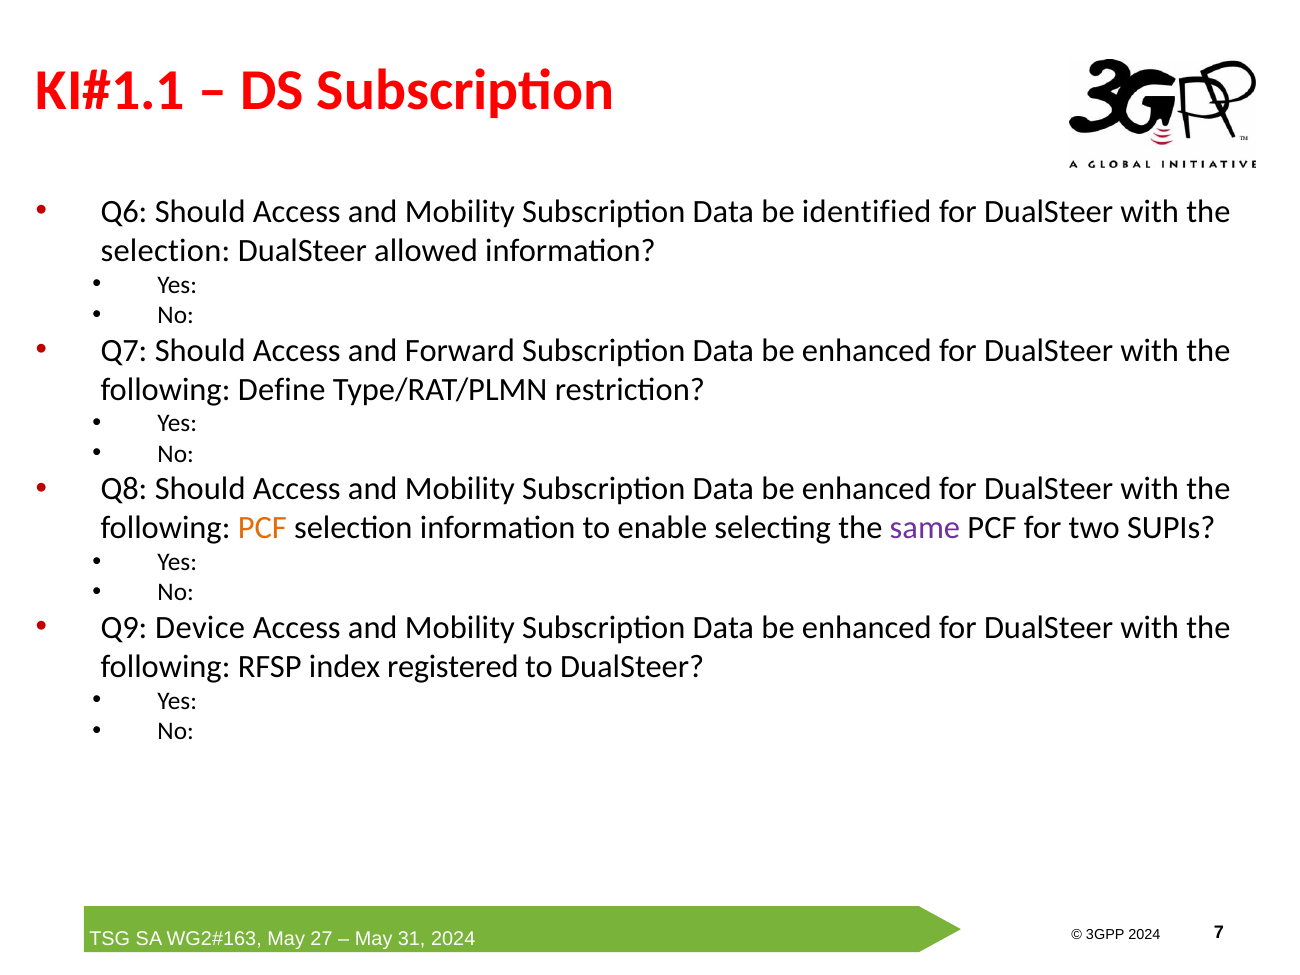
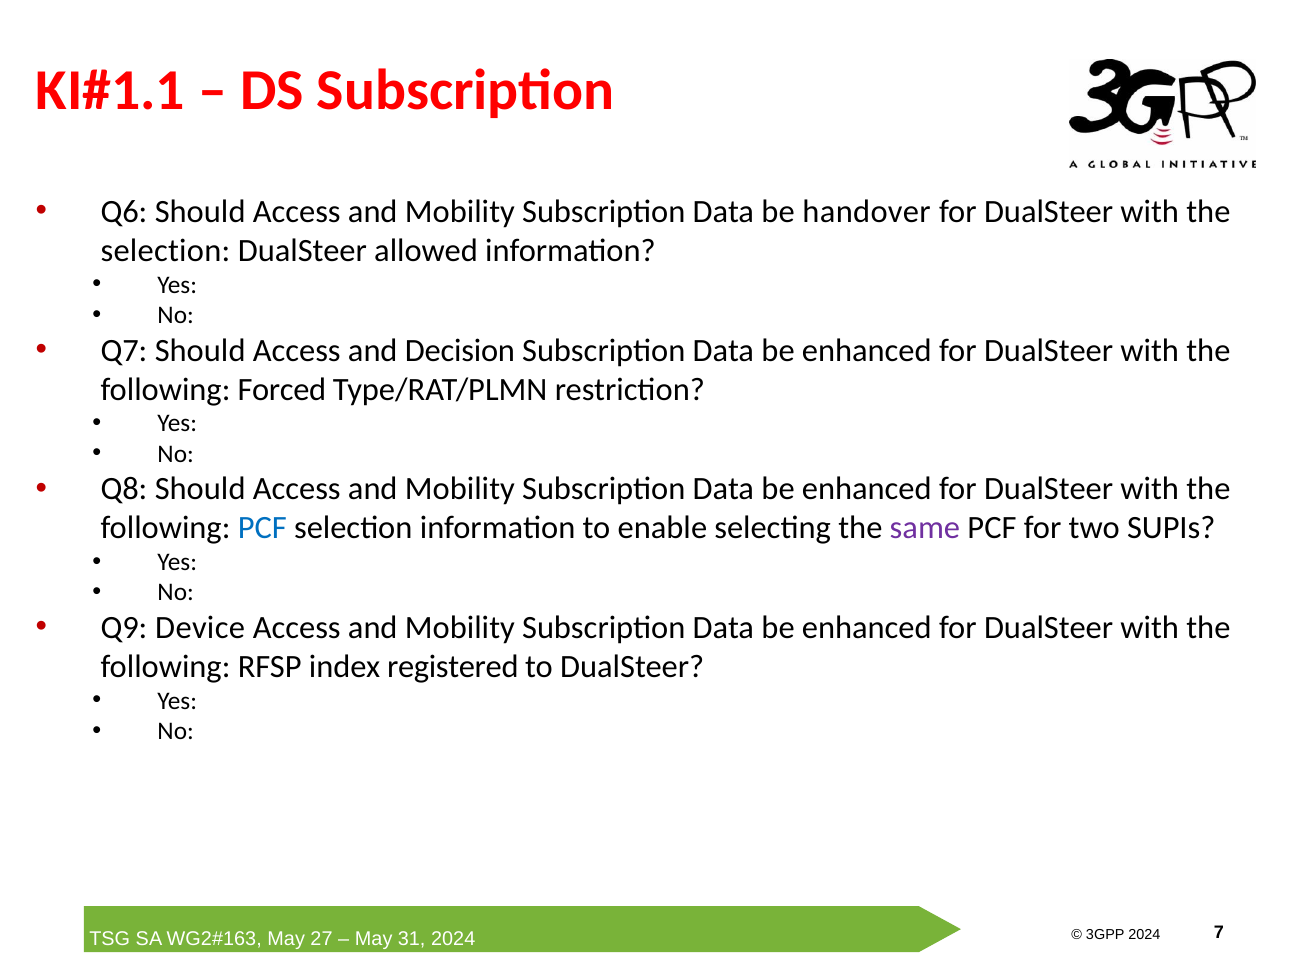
identified: identified -> handover (867, 212)
Forward: Forward -> Decision (460, 350)
Define: Define -> Forced (282, 389)
PCF colour: orange -> blue (262, 528)
